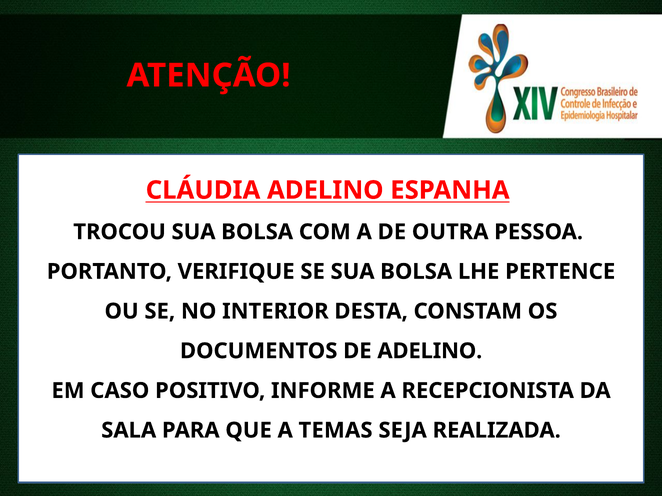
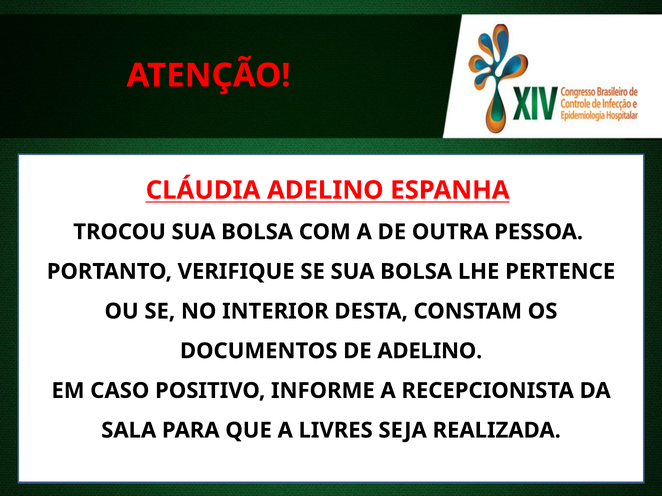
TEMAS: TEMAS -> LIVRES (336, 431)
